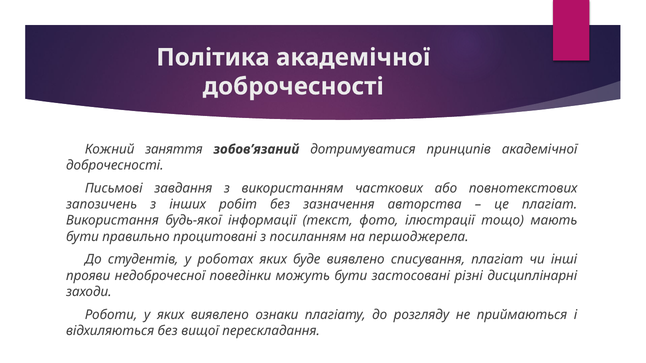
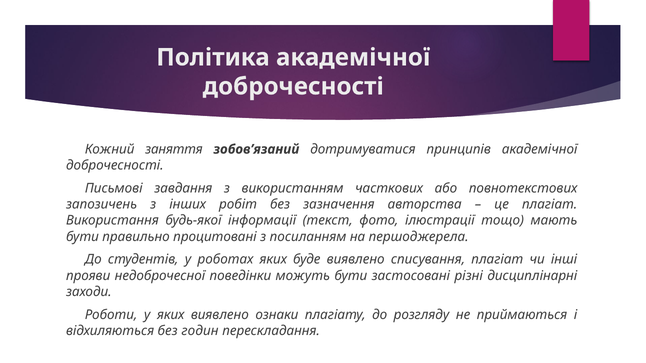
вищої: вищої -> годин (200, 331)
